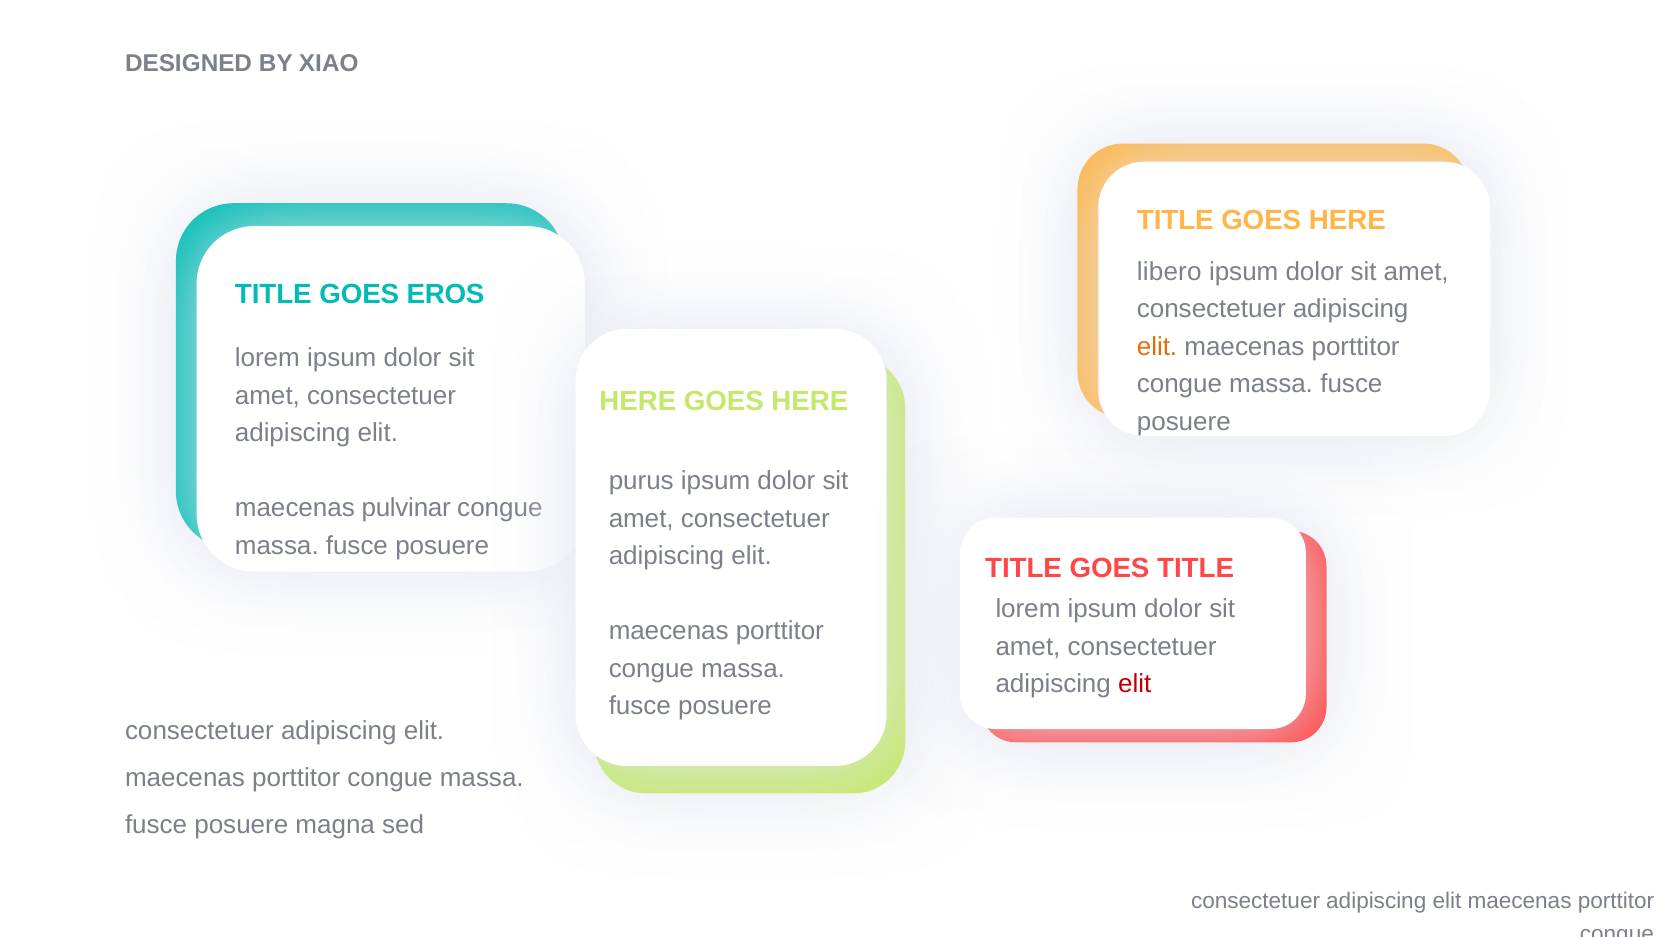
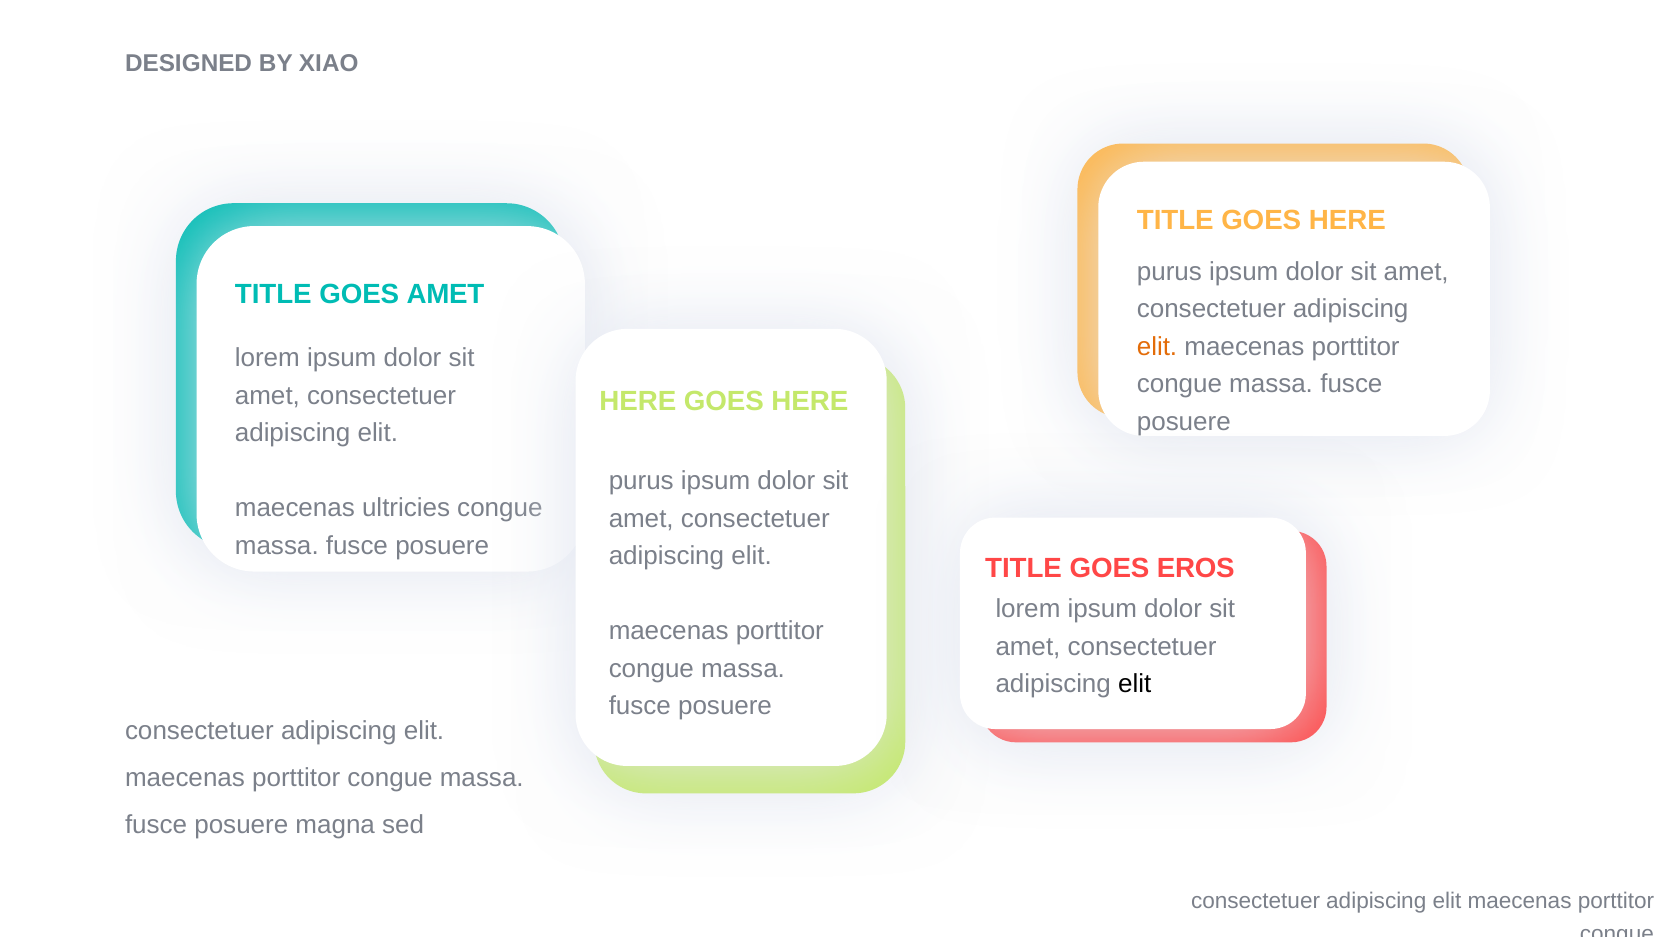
libero: libero -> purus (1169, 272)
GOES EROS: EROS -> AMET (446, 294)
pulvinar: pulvinar -> ultricies (406, 508)
GOES TITLE: TITLE -> EROS (1196, 568)
elit colour: red -> black (1135, 684)
